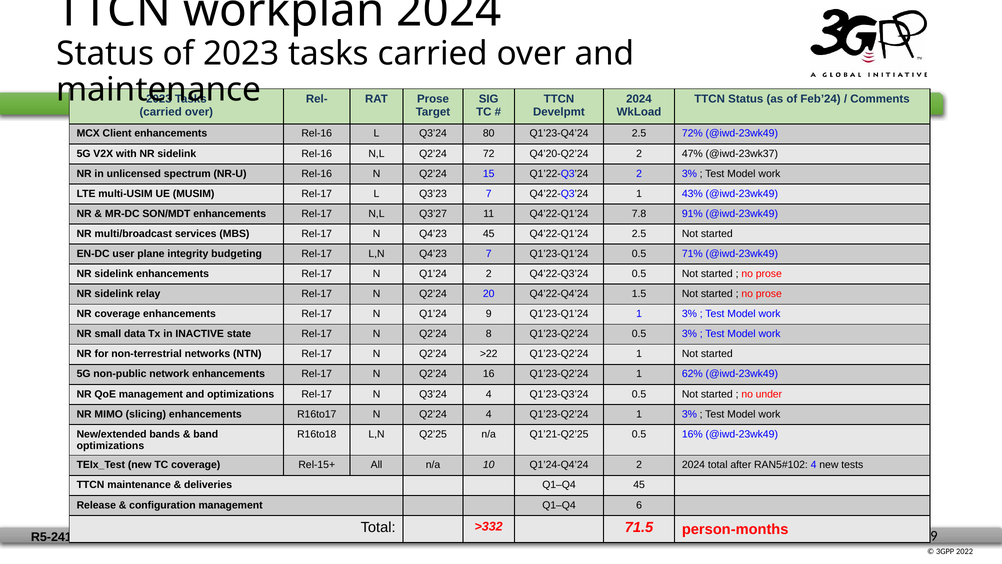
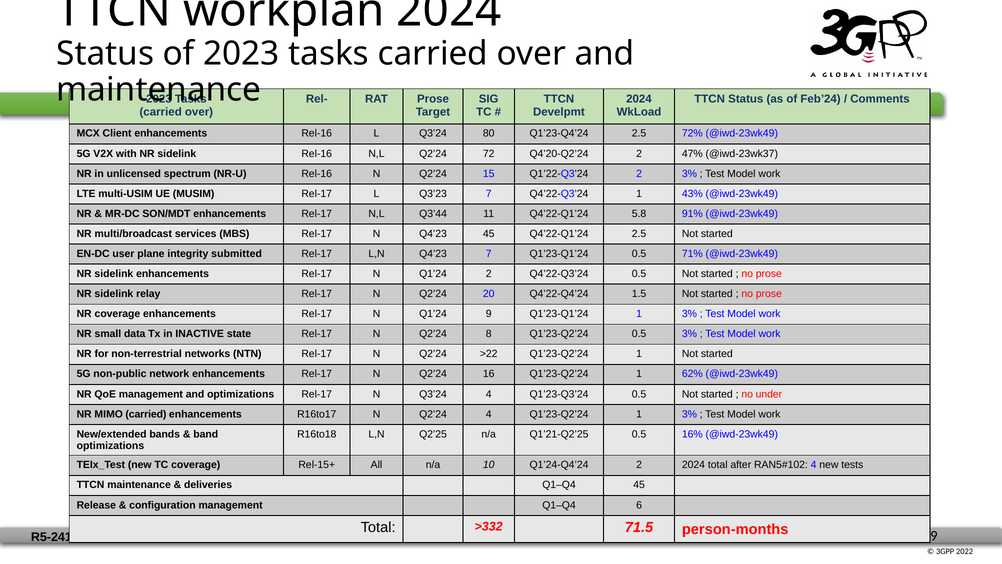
Q3’27: Q3’27 -> Q3’44 (433, 214)
7.8: 7.8 -> 5.8 (639, 214)
budgeting: budgeting -> submitted (237, 254)
MIMO slicing: slicing -> carried (146, 414)
